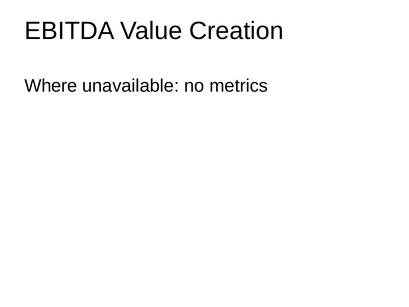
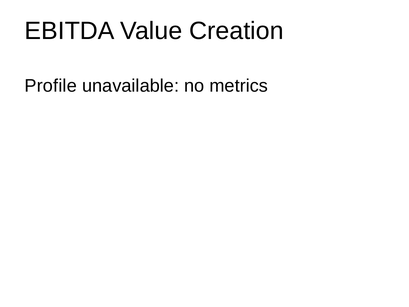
Where: Where -> Profile (51, 86)
